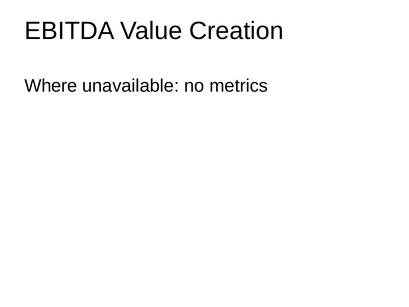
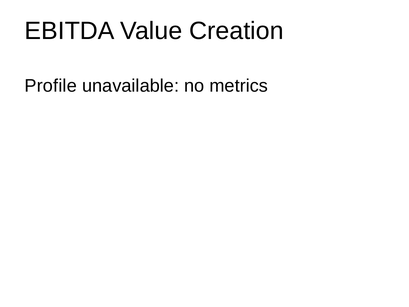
Where: Where -> Profile (51, 86)
